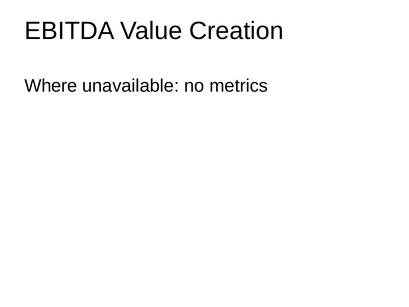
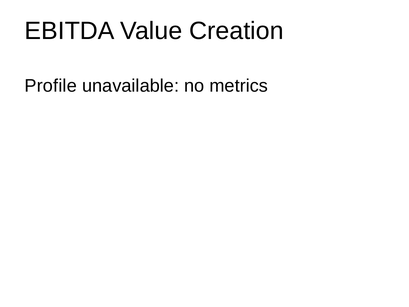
Where: Where -> Profile (51, 86)
